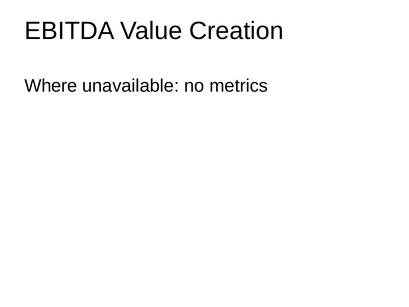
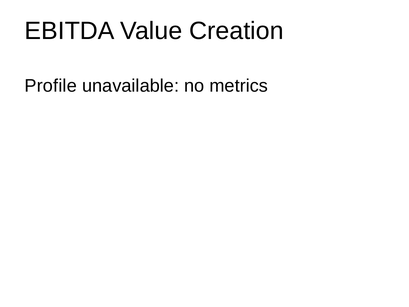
Where: Where -> Profile (51, 86)
